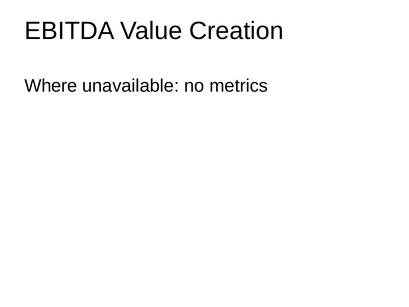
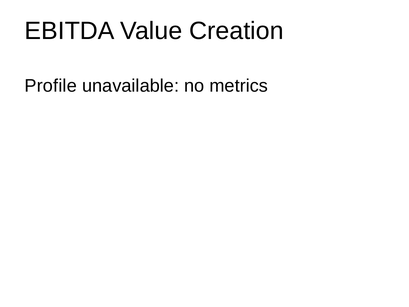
Where: Where -> Profile (51, 86)
